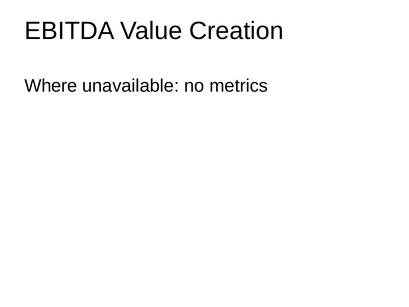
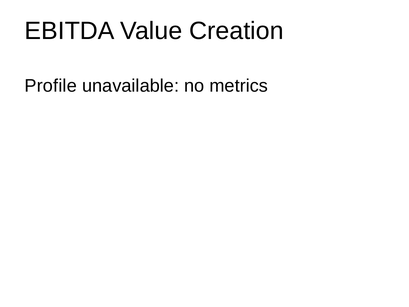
Where: Where -> Profile (51, 86)
